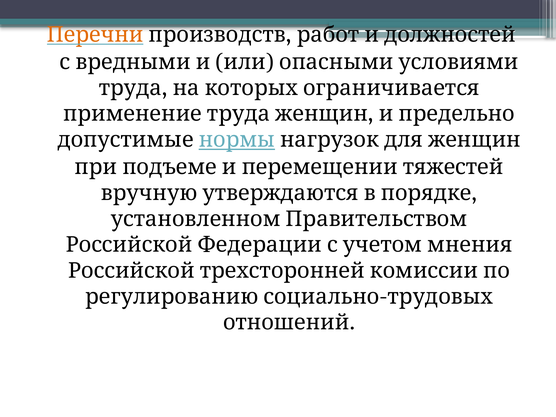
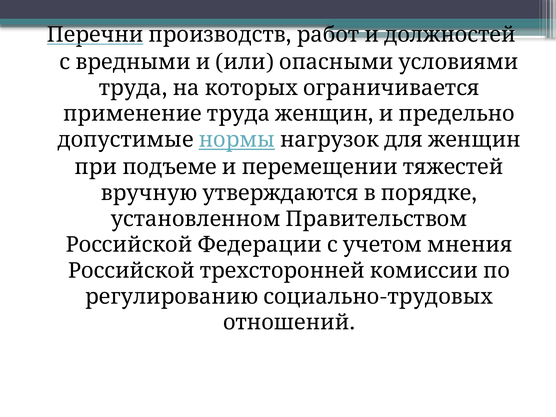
Перечни colour: orange -> black (95, 35)
